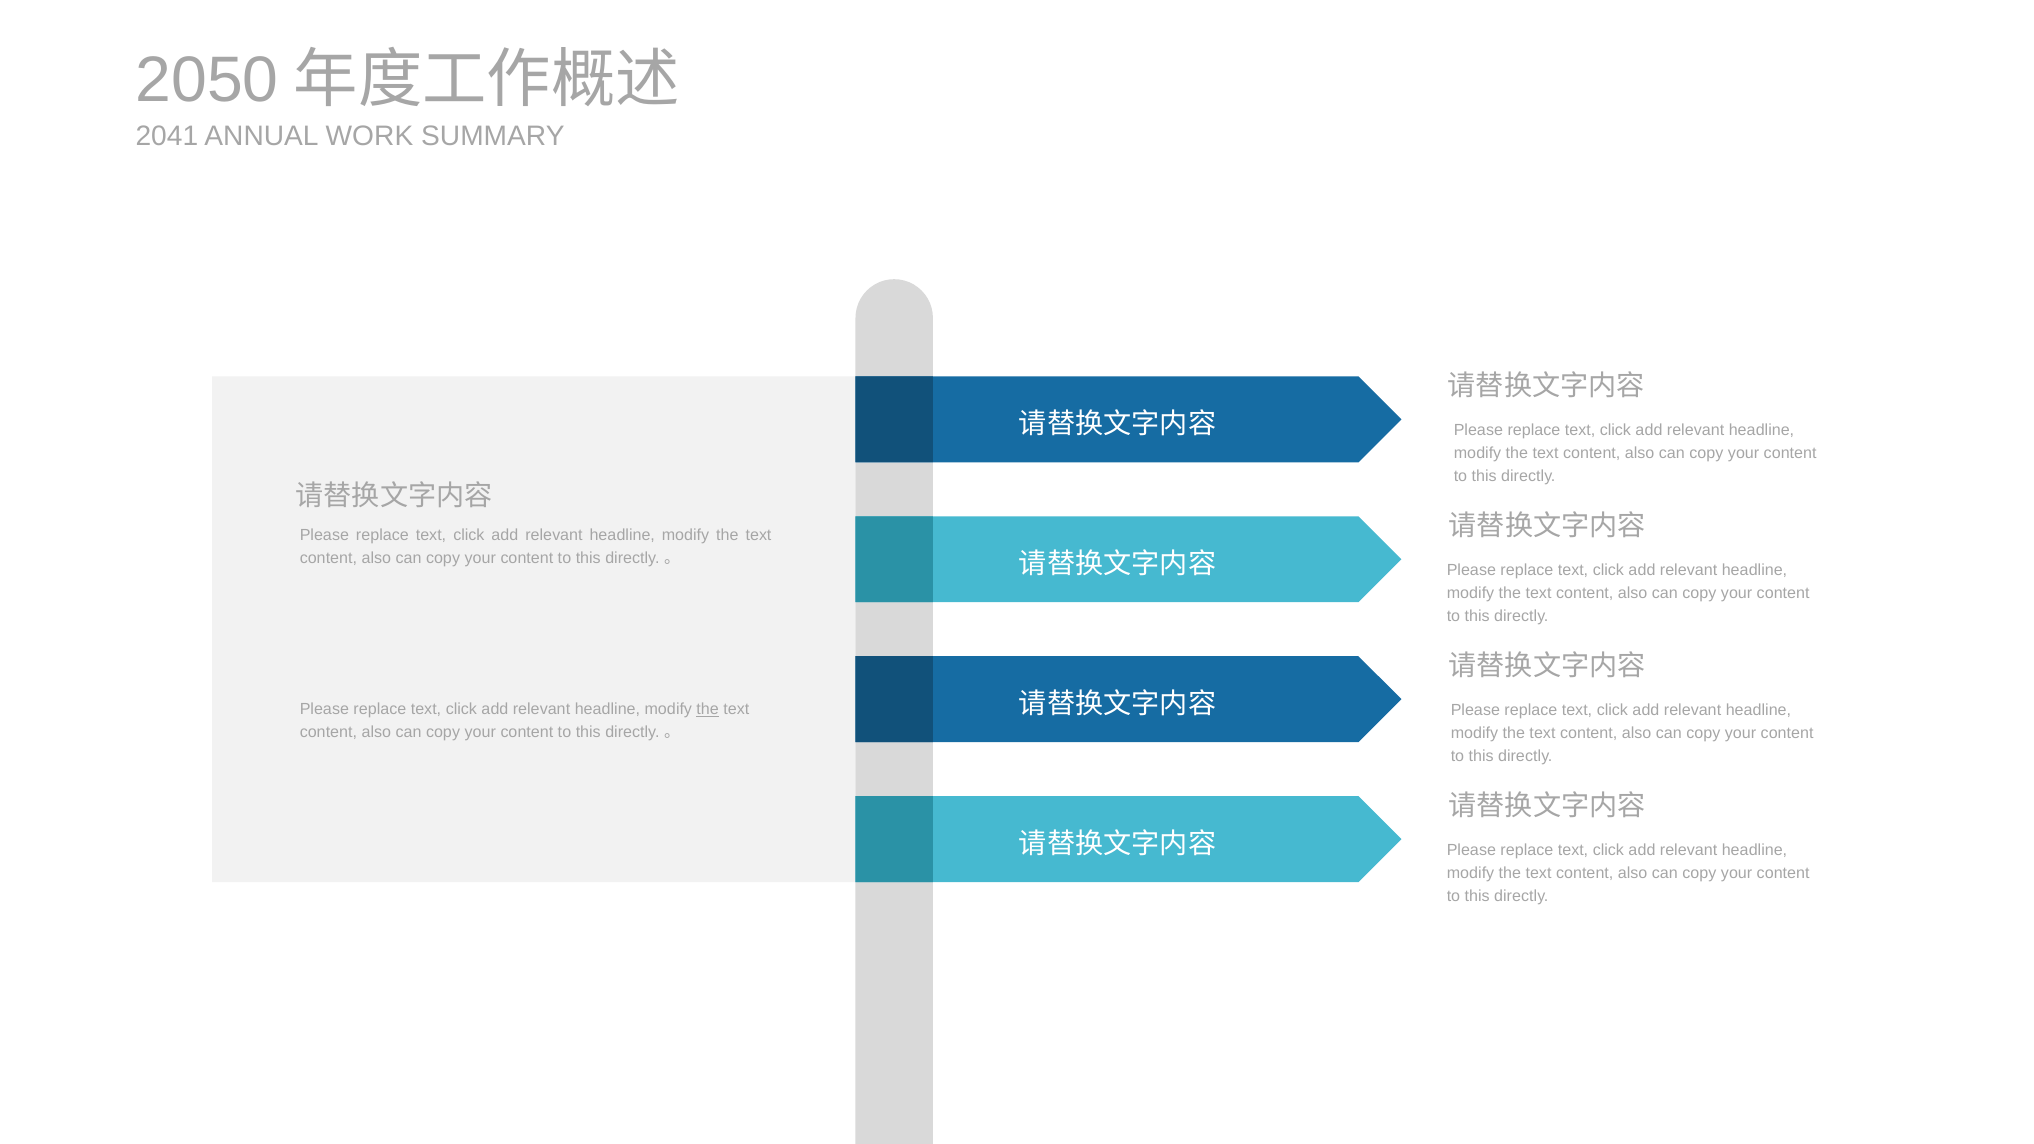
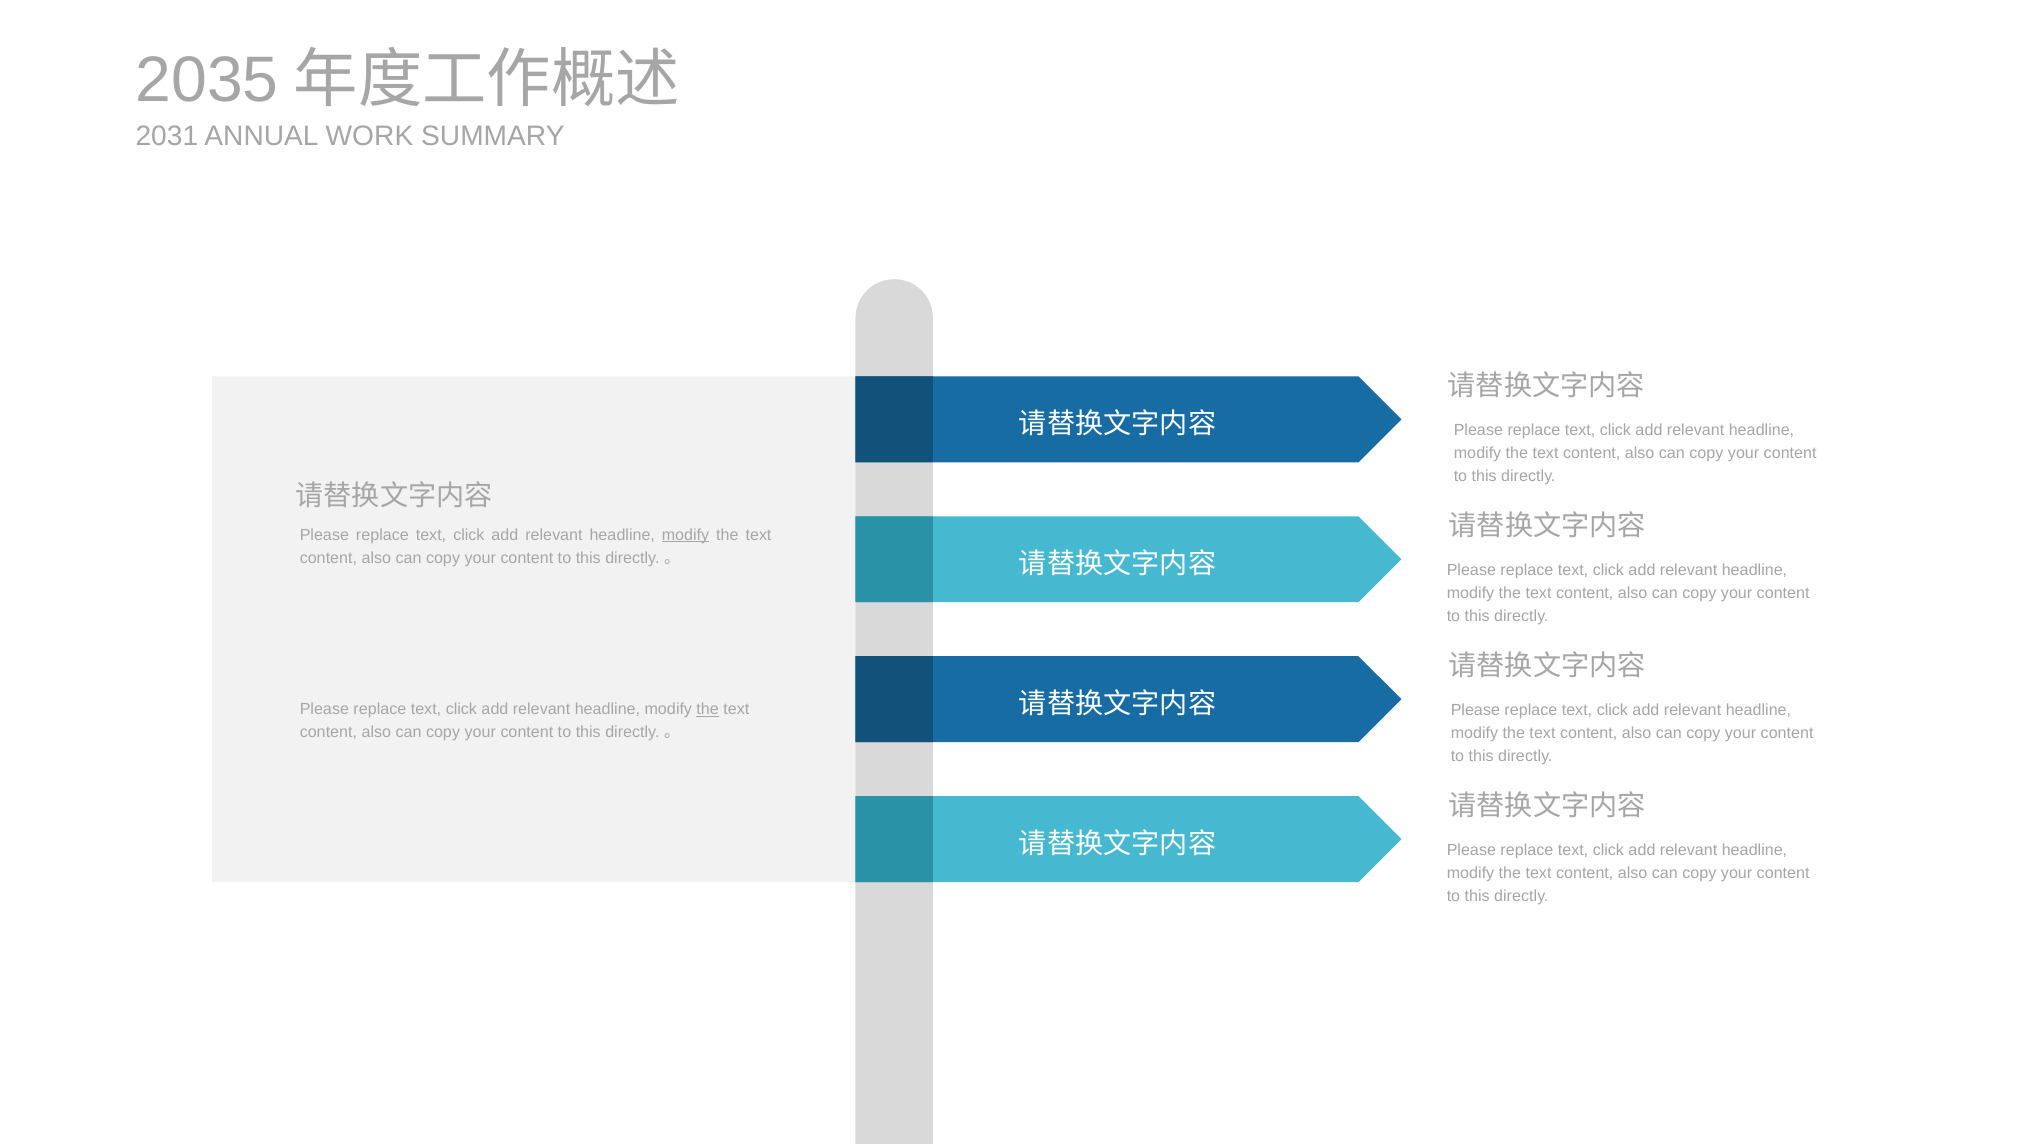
2050: 2050 -> 2035 (207, 80)
2041: 2041 -> 2031 (167, 136)
modify underline: none -> present (686, 535)
